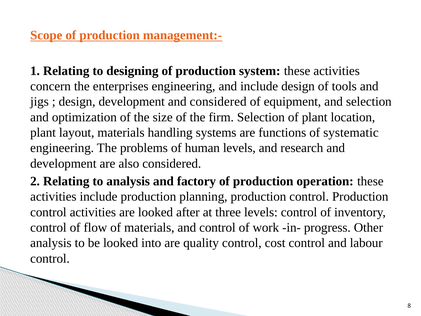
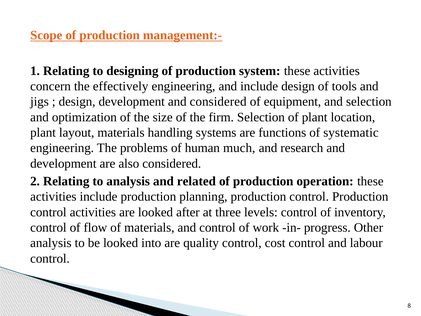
enterprises: enterprises -> effectively (121, 86)
human levels: levels -> much (239, 148)
factory: factory -> related (196, 181)
